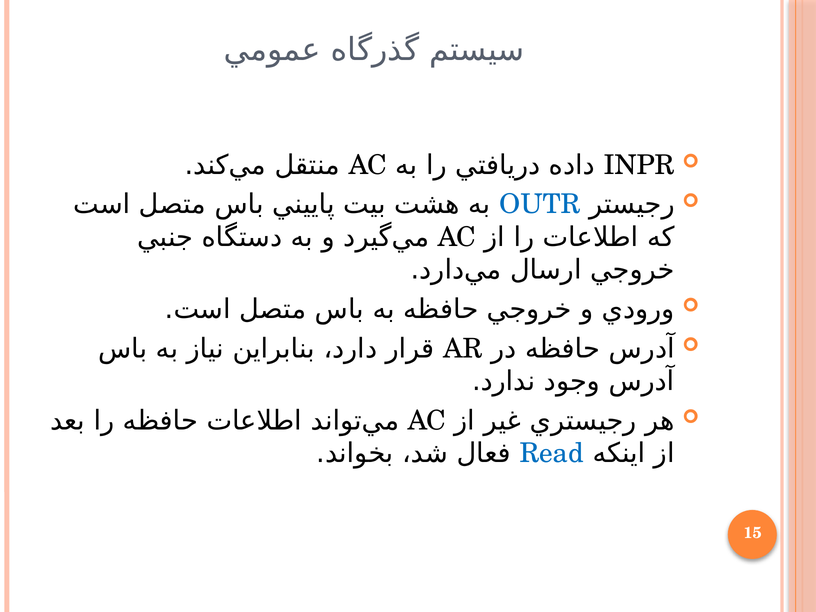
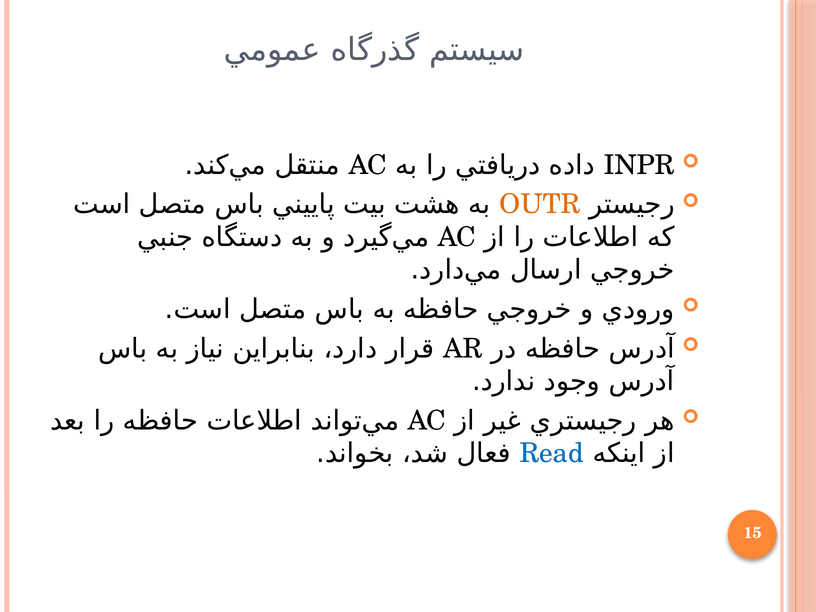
OUTR colour: blue -> orange (540, 204)
